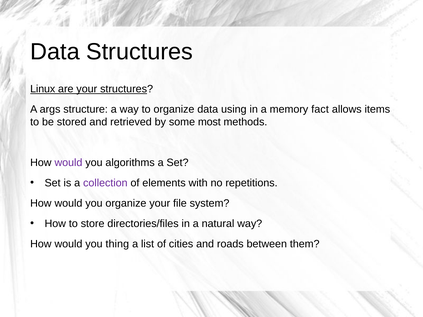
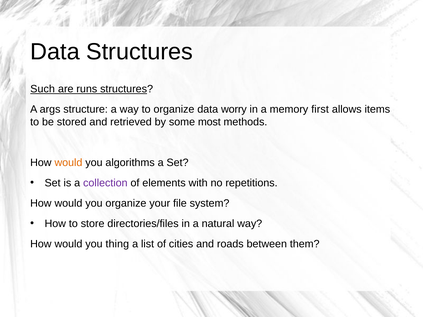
Linux: Linux -> Such (43, 89)
are your: your -> runs (87, 89)
using: using -> worry (234, 109)
fact: fact -> first (320, 109)
would colour: purple -> orange (68, 163)
